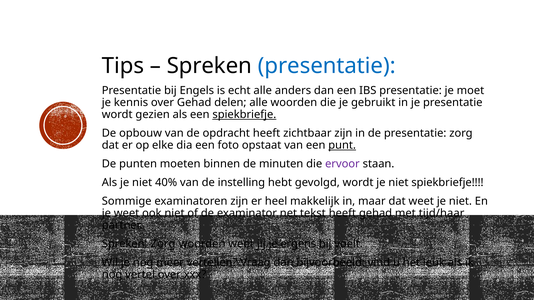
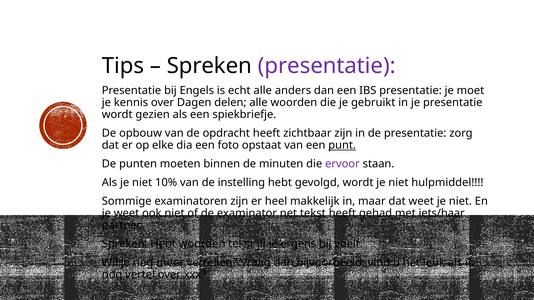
presentatie colour: blue -> purple (327, 66)
over Gehad: Gehad -> Dagen (194, 103)
spiekbriefje underline: present -> none (244, 115)
40%: 40% -> 10% (166, 183)
niet spiekbriefje: spiekbriefje -> hulpmiddel (447, 183)
tijd/haar: tijd/haar -> iets/haar (442, 213)
Spreken Zorg: Zorg -> Hebt (163, 244)
woorden weet: weet -> tekst (241, 244)
